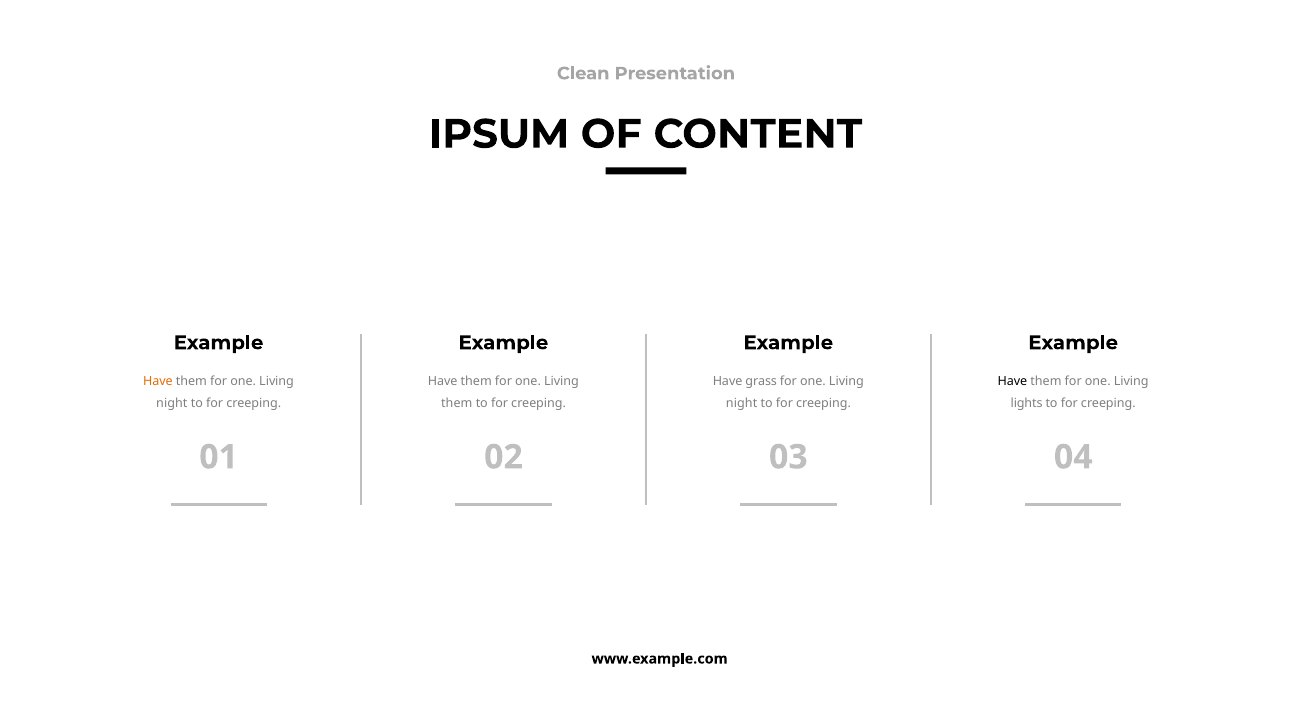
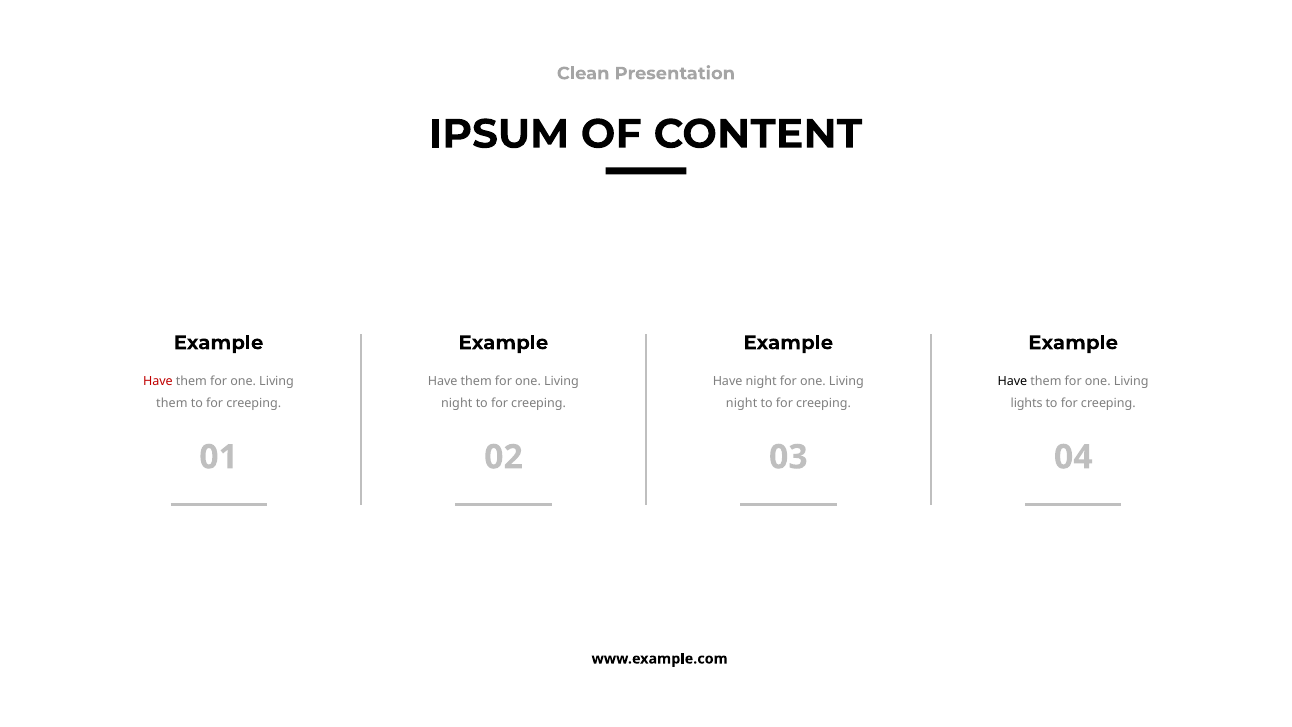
Have colour: orange -> red (158, 381)
Have grass: grass -> night (761, 381)
night: night -> them (172, 404)
them: them -> night (457, 404)
